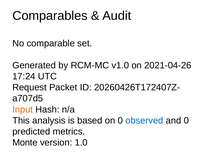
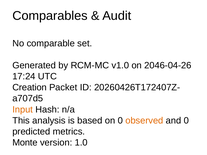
2021-04-26: 2021-04-26 -> 2046-04-26 (168, 65)
Request: Request -> Creation (30, 88)
observed colour: blue -> orange (144, 121)
